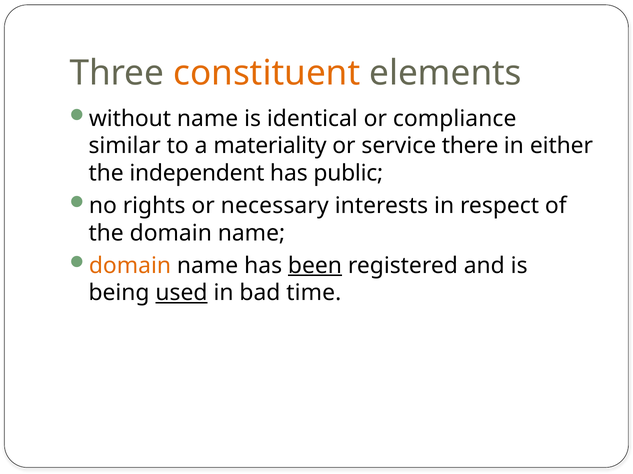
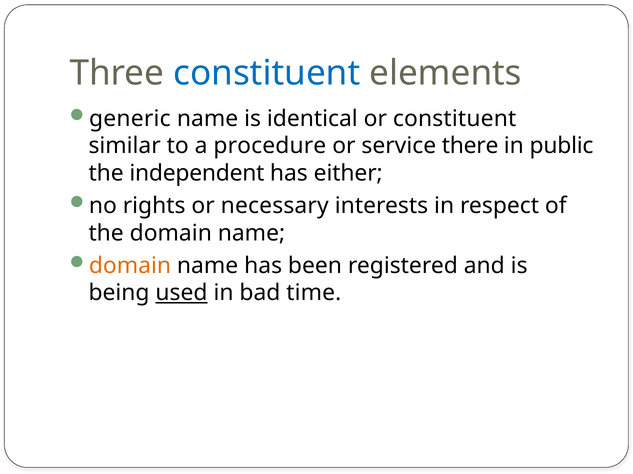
constituent colour: orange -> blue (267, 73)
without: without -> generic (130, 119)
or compliance: compliance -> constituent (455, 119)
materiality: materiality -> procedure (270, 146)
either: either -> public (562, 146)
public: public -> either (348, 173)
been underline: present -> none (315, 266)
